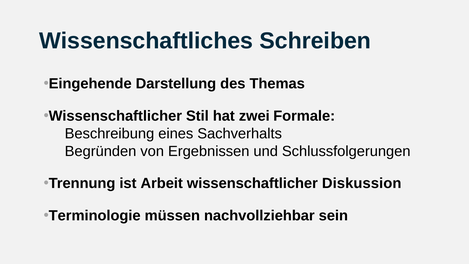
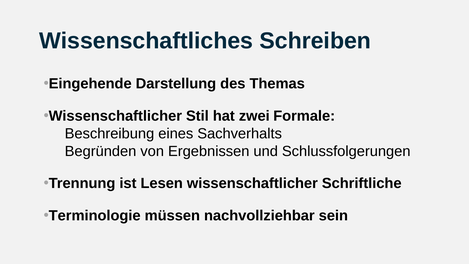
Arbeit: Arbeit -> Lesen (162, 183)
Diskussion: Diskussion -> Schriftliche (362, 183)
